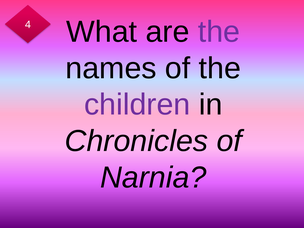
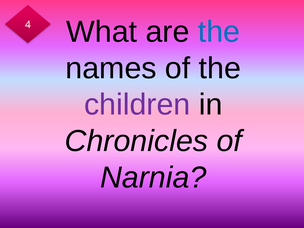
the colour: purple -> blue (219, 32)
